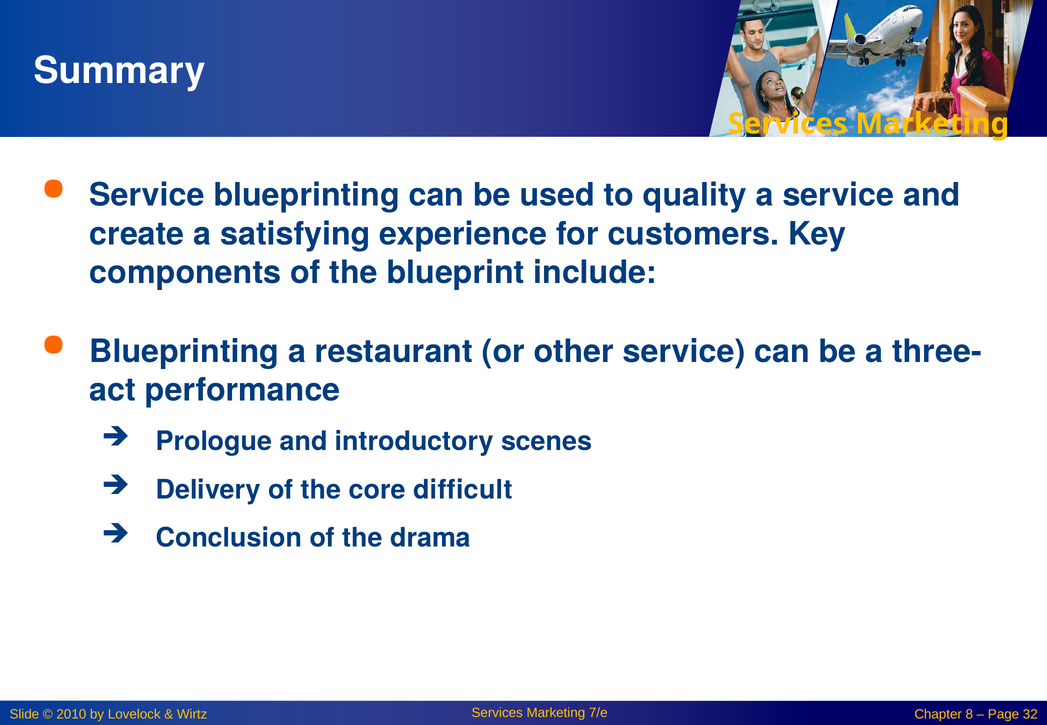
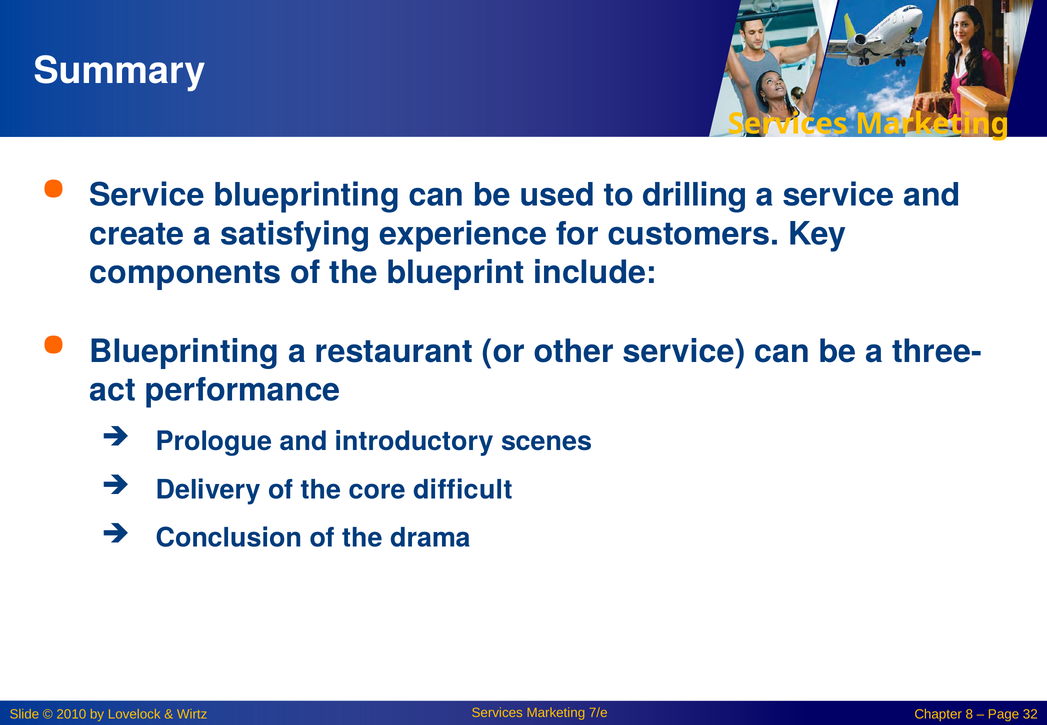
quality: quality -> drilling (695, 195)
